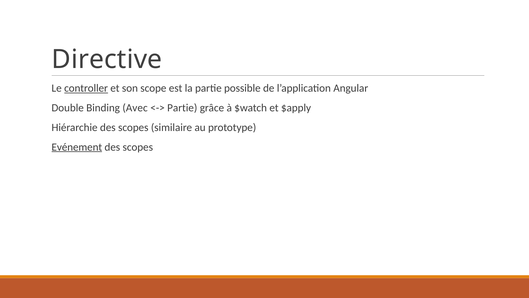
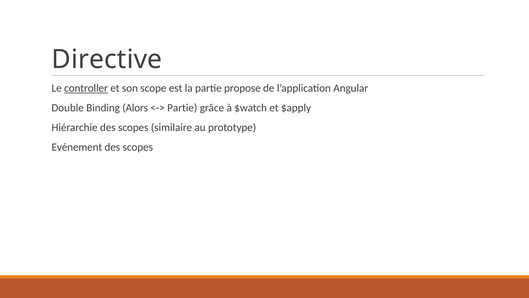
possible: possible -> propose (242, 88)
Avec: Avec -> Alors (135, 108)
Evénement underline: present -> none (77, 147)
